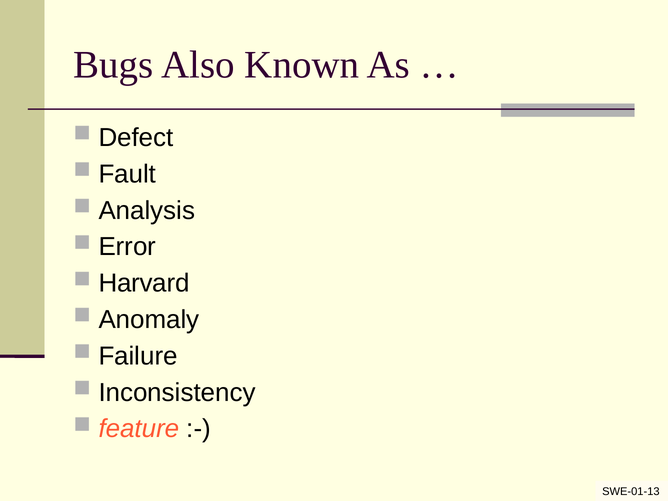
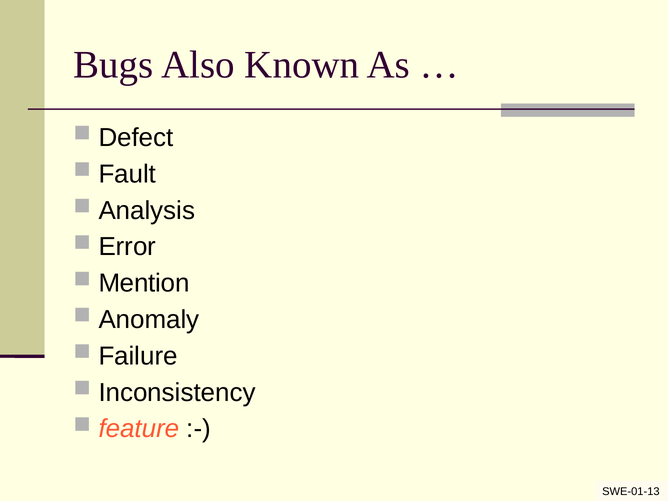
Harvard: Harvard -> Mention (144, 283)
